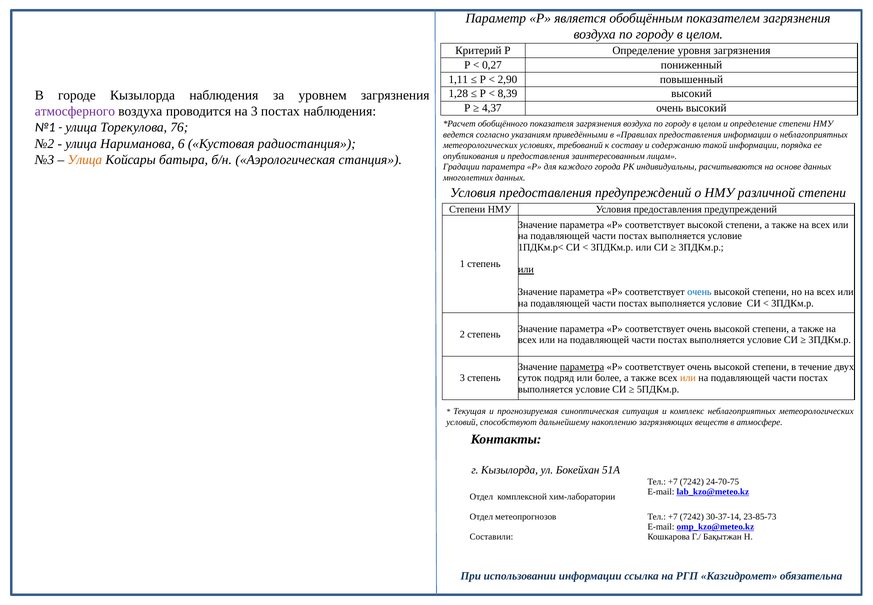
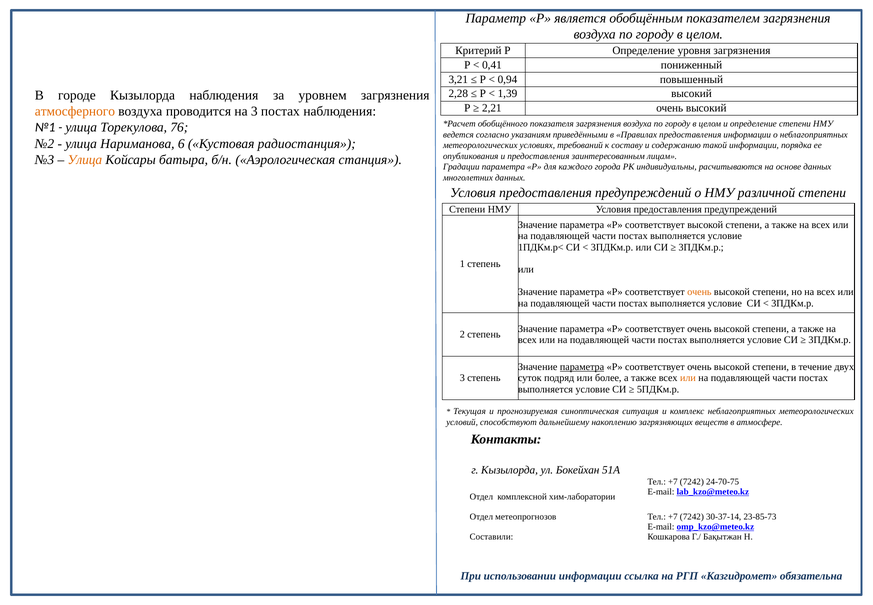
0,27: 0,27 -> 0,41 (492, 65)
1,11: 1,11 -> 3,21 (458, 79)
2,90: 2,90 -> 0,94 (507, 79)
1,28: 1,28 -> 2,28 (458, 94)
8,39: 8,39 -> 1,39 (507, 94)
4,37: 4,37 -> 2,21 (492, 108)
атмосферного colour: purple -> orange (75, 111)
или underline: present -> none (526, 269)
очень colour: blue -> orange (699, 292)
